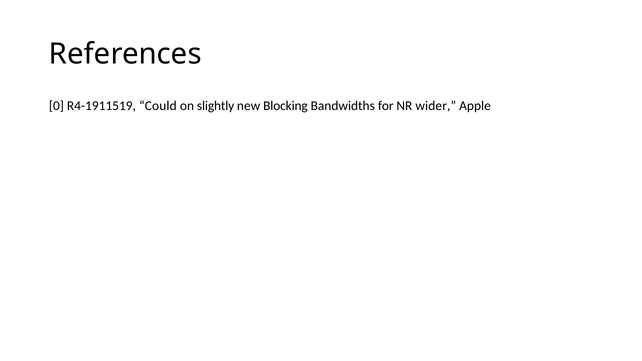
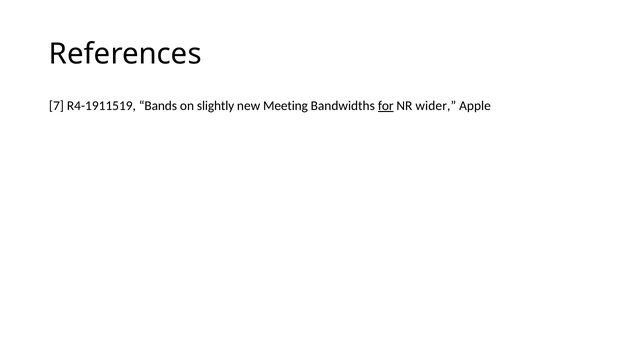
0: 0 -> 7 (56, 106)
Could: Could -> Bands (158, 106)
Blocking: Blocking -> Meeting (285, 106)
for underline: none -> present (386, 106)
